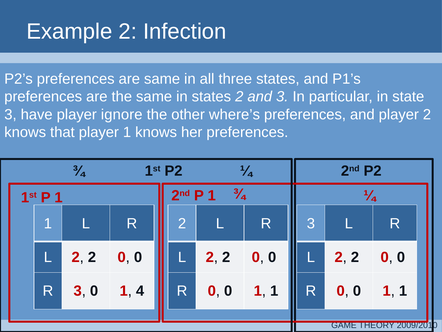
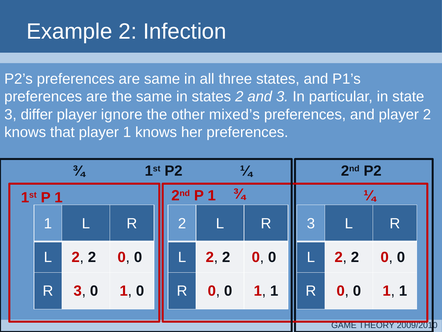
have: have -> differ (37, 114)
where’s: where’s -> mixed’s (234, 114)
1 4: 4 -> 0 (140, 291)
